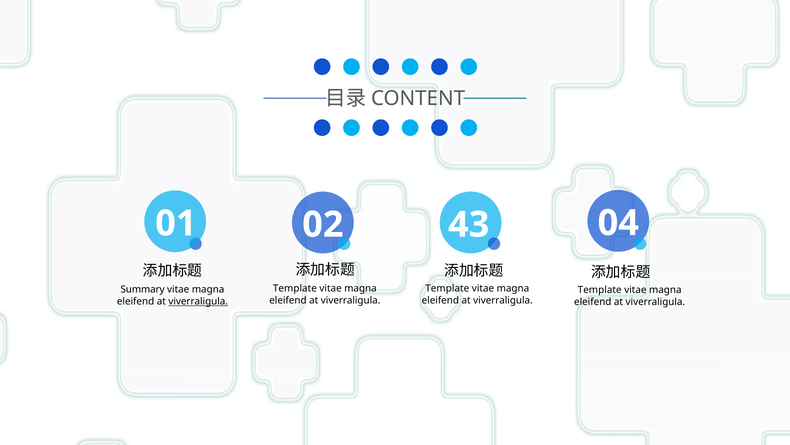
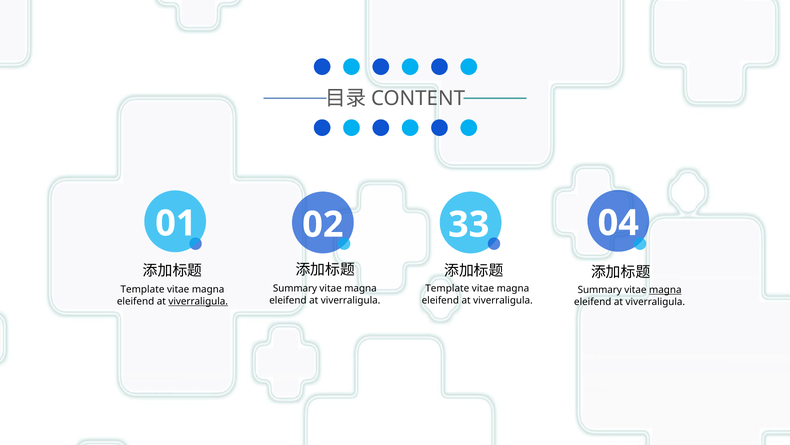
43: 43 -> 33 (469, 224)
Template: Template -> Summary (295, 288)
Summary: Summary -> Template (143, 289)
Template: Template -> Summary (600, 290)
magna underline: none -> present (665, 290)
